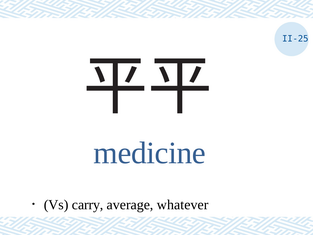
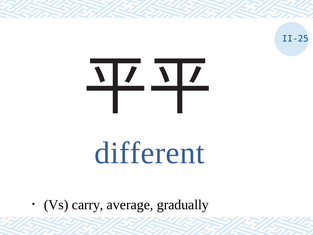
medicine: medicine -> different (149, 153)
whatever: whatever -> gradually (183, 205)
